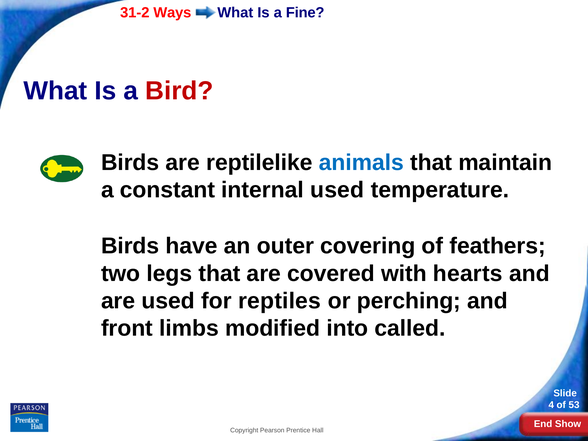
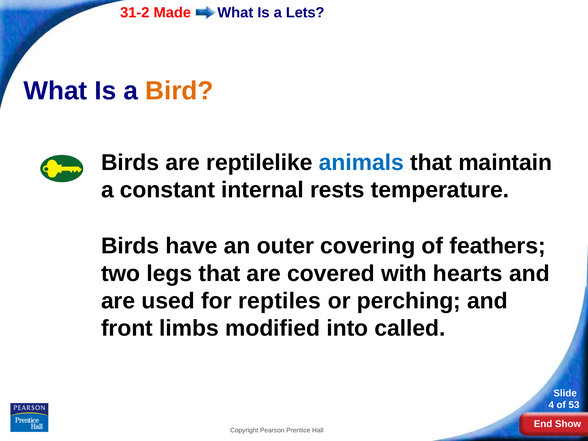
Ways: Ways -> Made (172, 13)
Fine: Fine -> Lets (305, 13)
Bird colour: red -> orange (179, 91)
internal used: used -> rests (337, 190)
